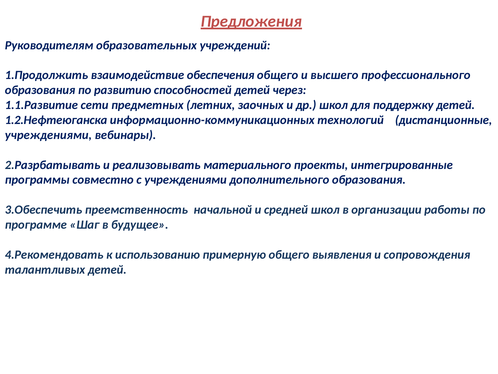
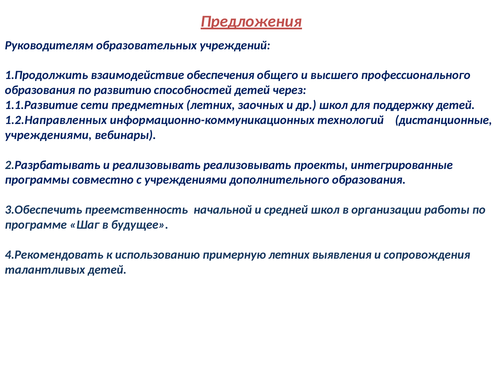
1.2.Нефтеюганска: 1.2.Нефтеюганска -> 1.2.Направленных (56, 120)
реализовывать материального: материального -> реализовывать (247, 165)
примерную общего: общего -> летних (289, 254)
